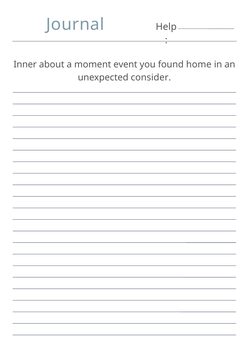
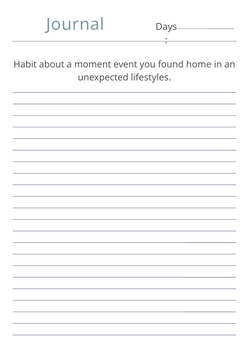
Help: Help -> Days (166, 27)
Inner: Inner -> Habit (25, 65)
consider: consider -> lifestyles (151, 77)
